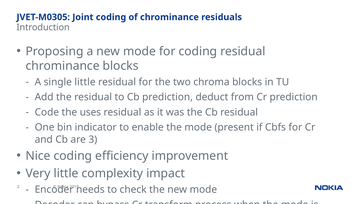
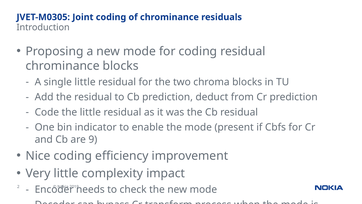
the uses: uses -> little (90, 112)
3: 3 -> 9 (93, 139)
